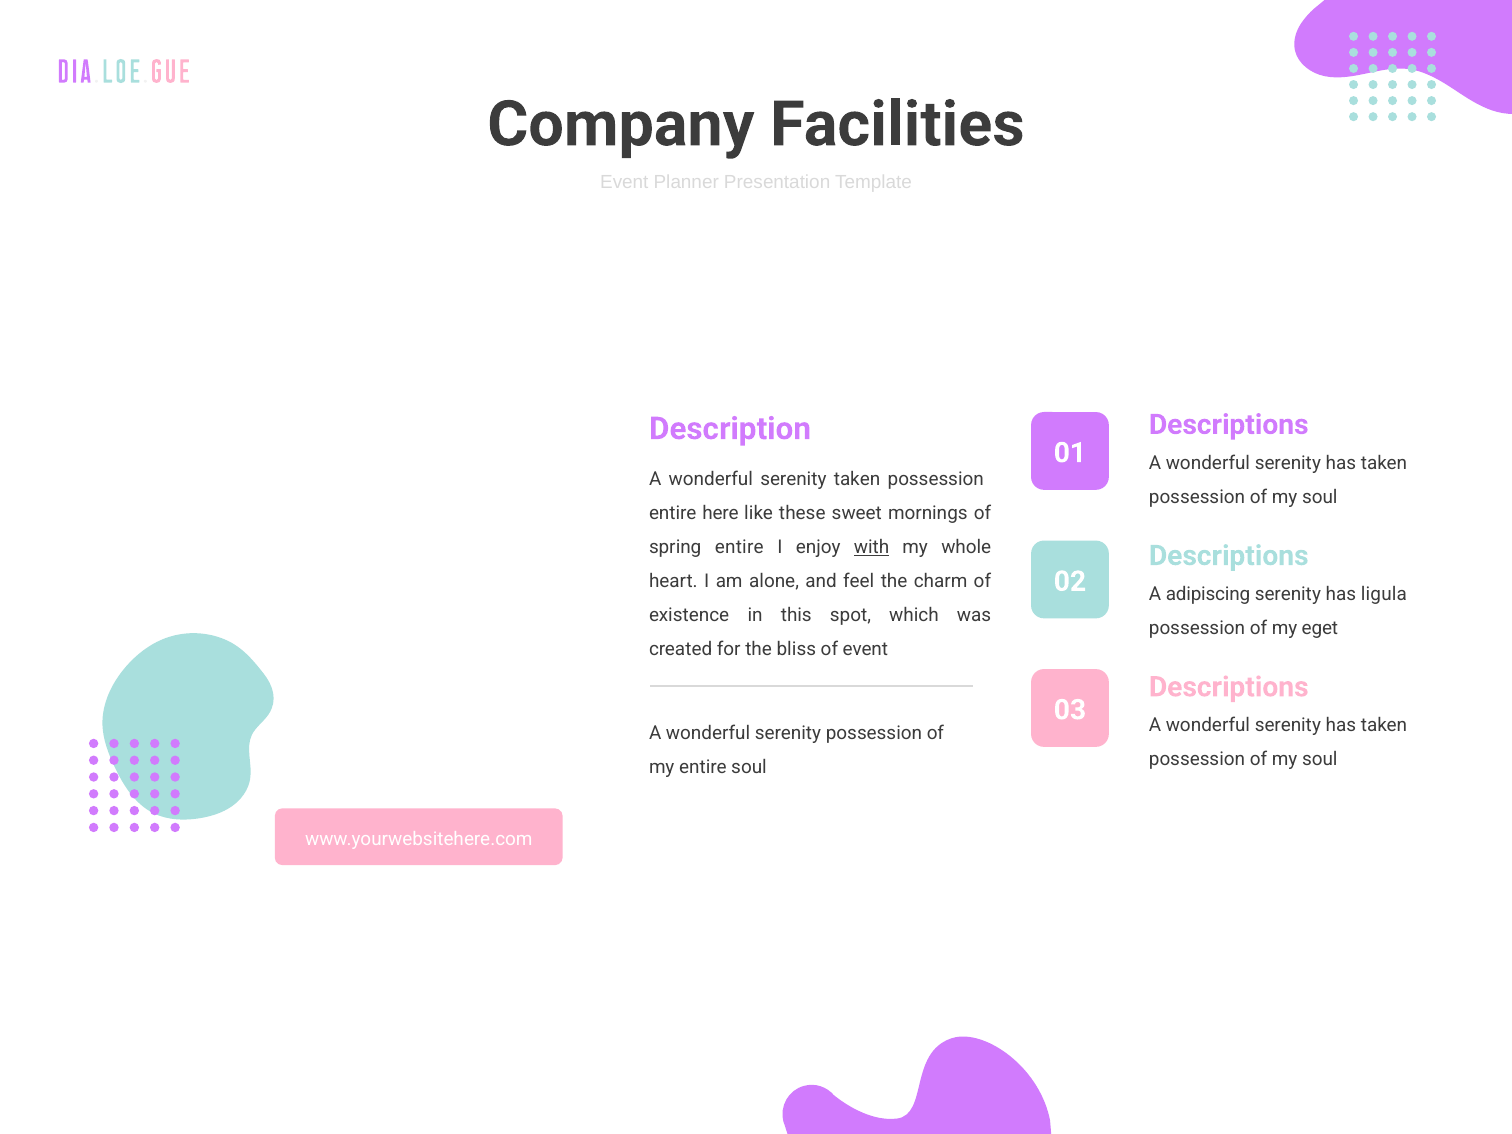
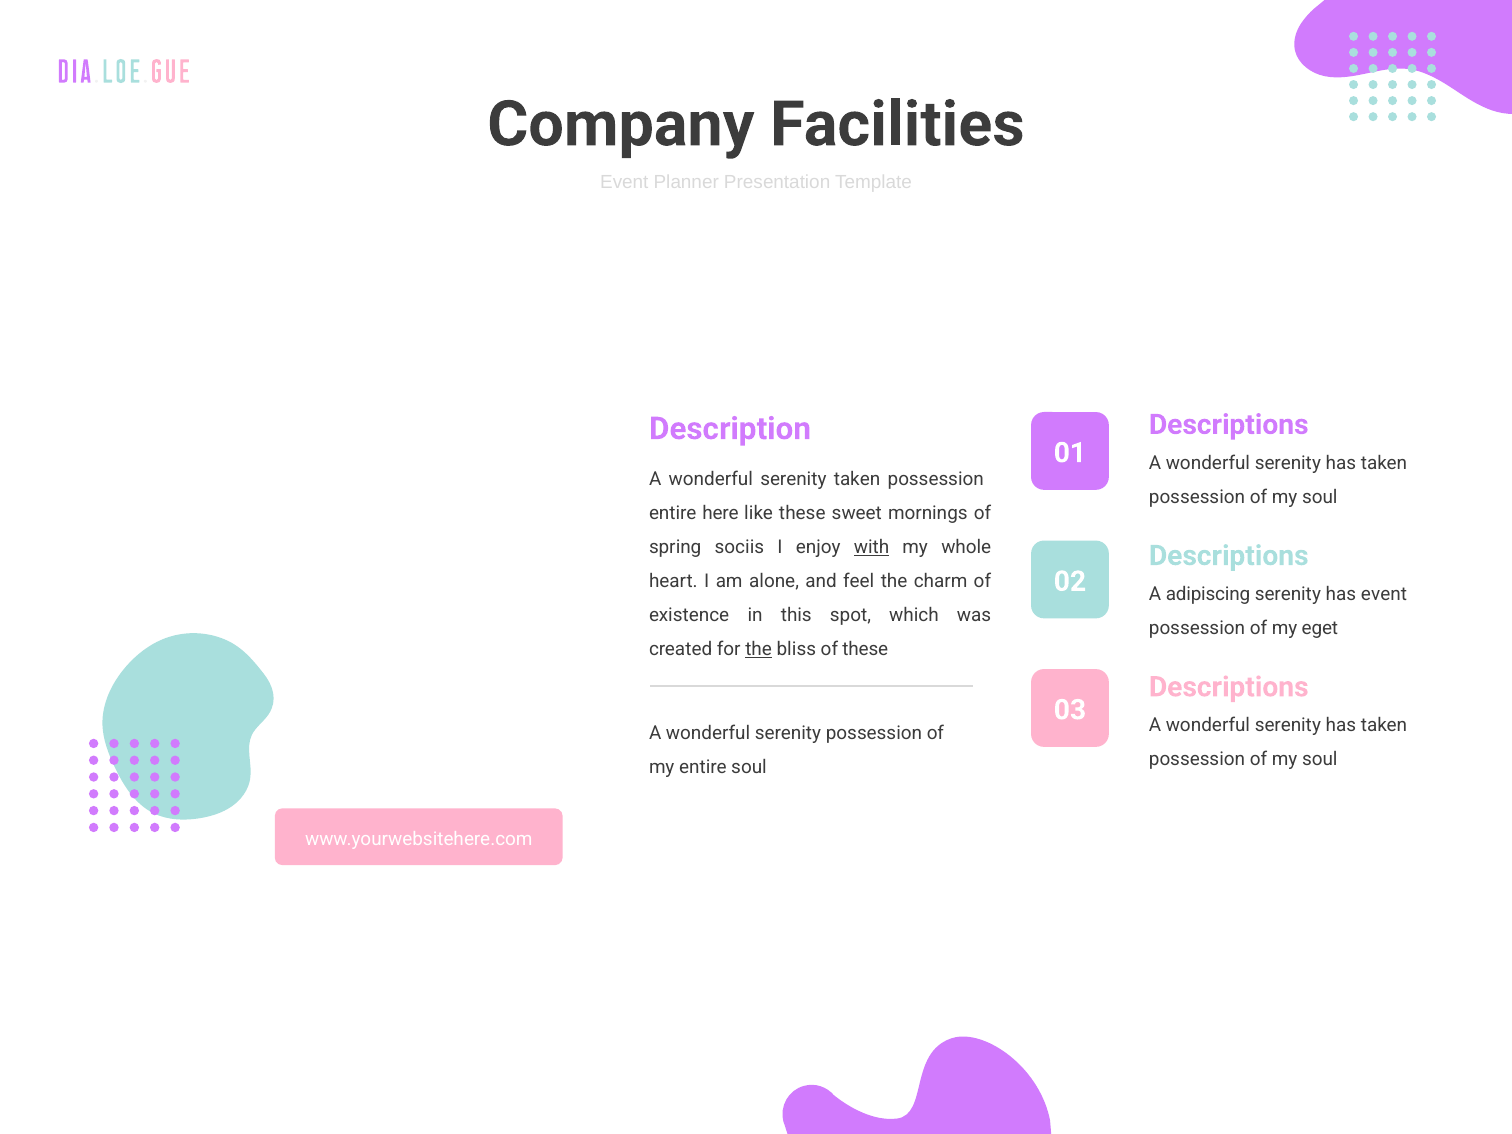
spring entire: entire -> sociis (739, 547)
has ligula: ligula -> event (1384, 594)
the underline: none -> present (759, 650)
of event: event -> these (865, 650)
